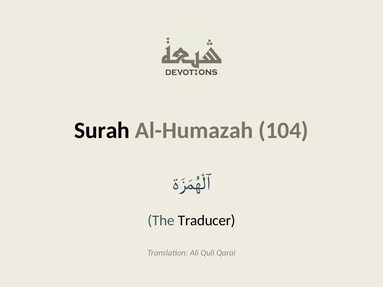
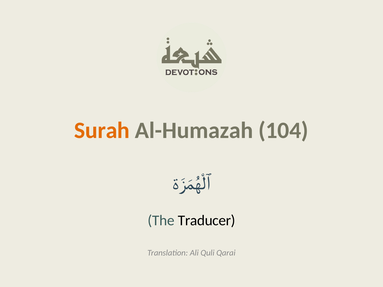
Surah colour: black -> orange (102, 131)
